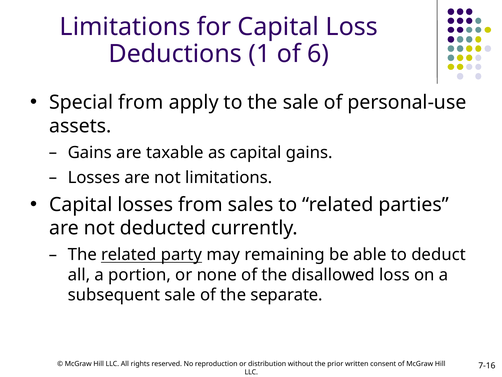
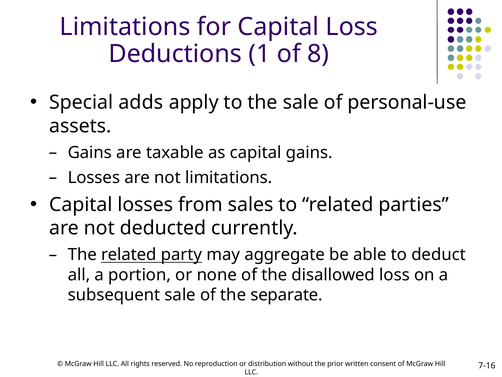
6: 6 -> 8 (318, 54)
Special from: from -> adds (141, 102)
remaining: remaining -> aggregate (285, 254)
